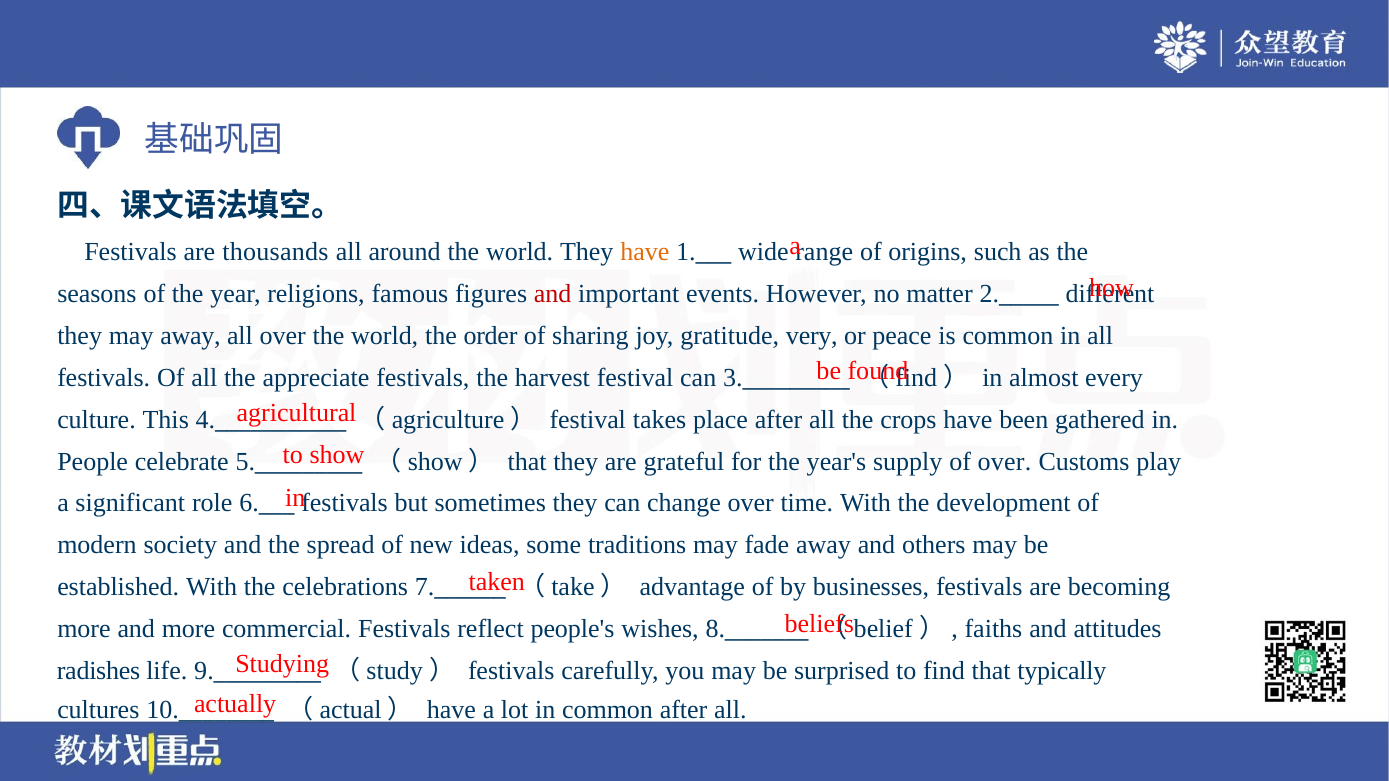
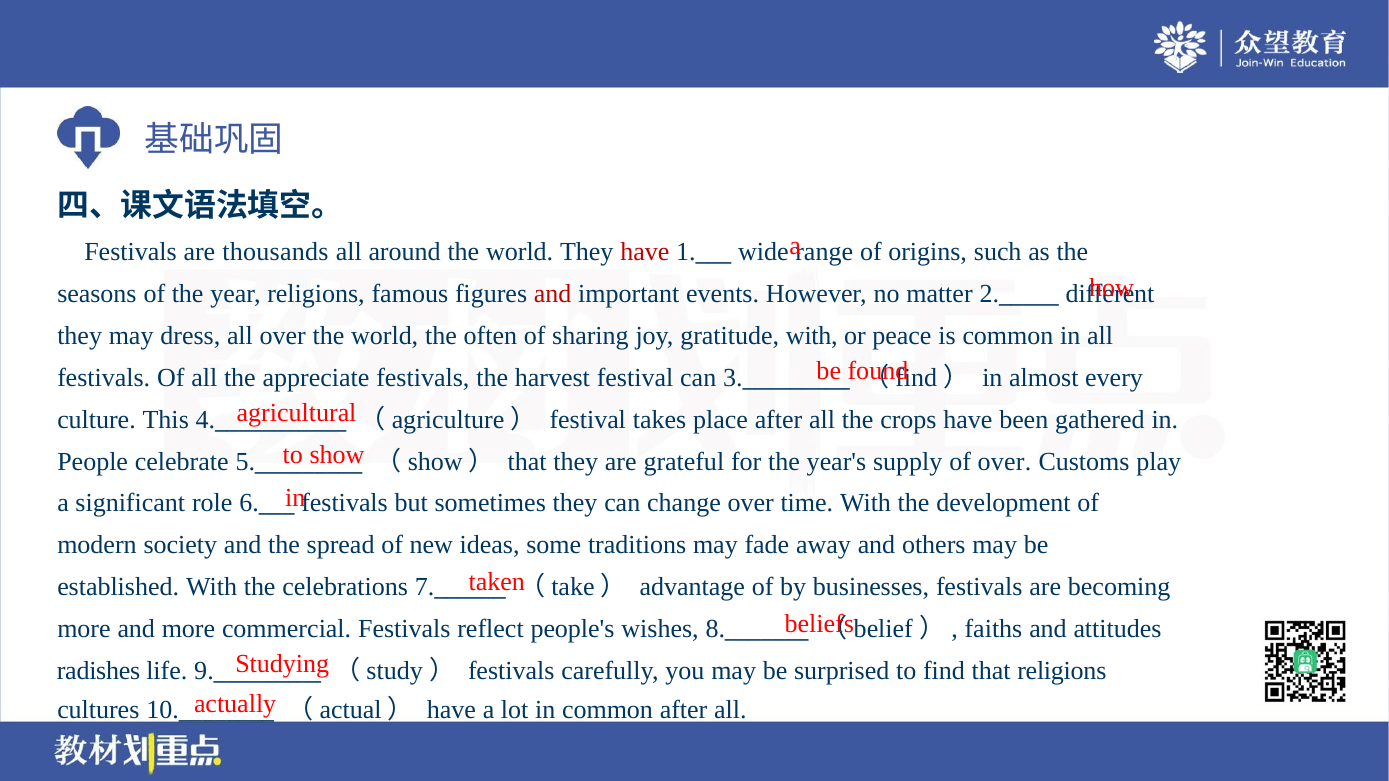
have colour: orange -> red (645, 252)
may away: away -> dress (190, 336)
order: order -> often (490, 336)
gratitude very: very -> with (812, 336)
that typically: typically -> religions (1062, 671)
